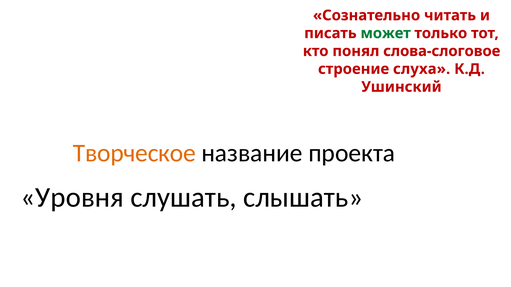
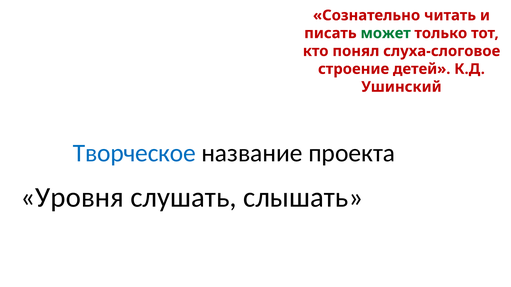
слова-слоговое: слова-слоговое -> слуха-слоговое (442, 51)
слуха: слуха -> детей (422, 69)
Творческое colour: orange -> blue (134, 153)
